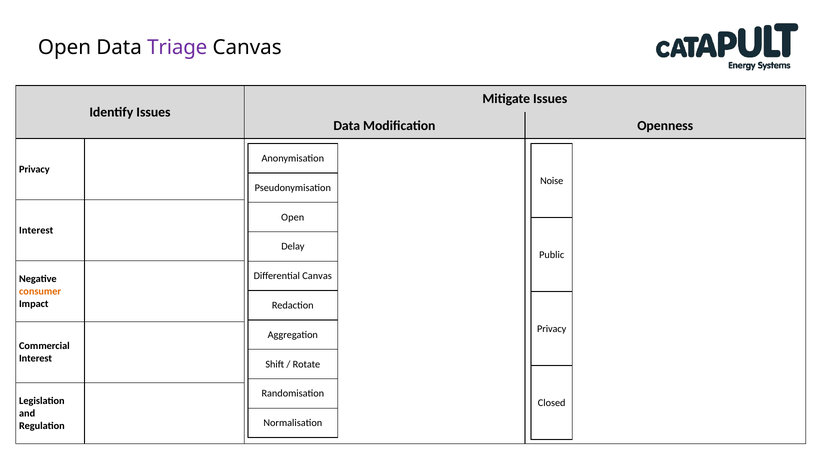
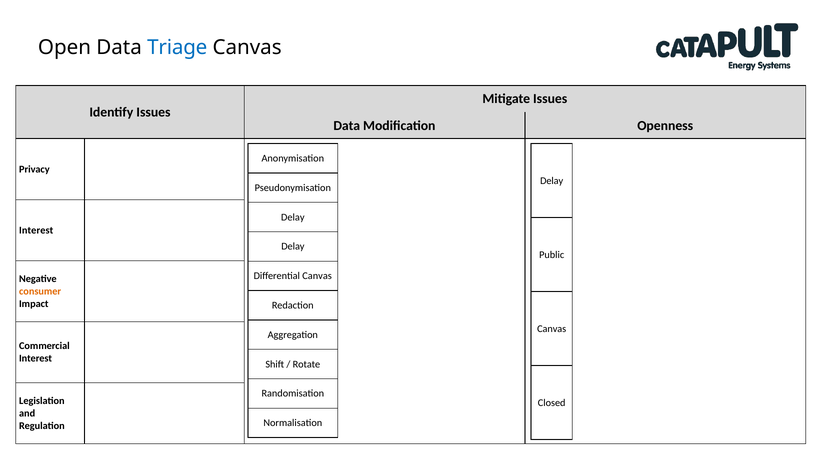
Triage colour: purple -> blue (177, 47)
Noise: Noise -> Delay (552, 181)
Open: Open -> Delay (293, 217)
Privacy: Privacy -> Canvas (552, 329)
